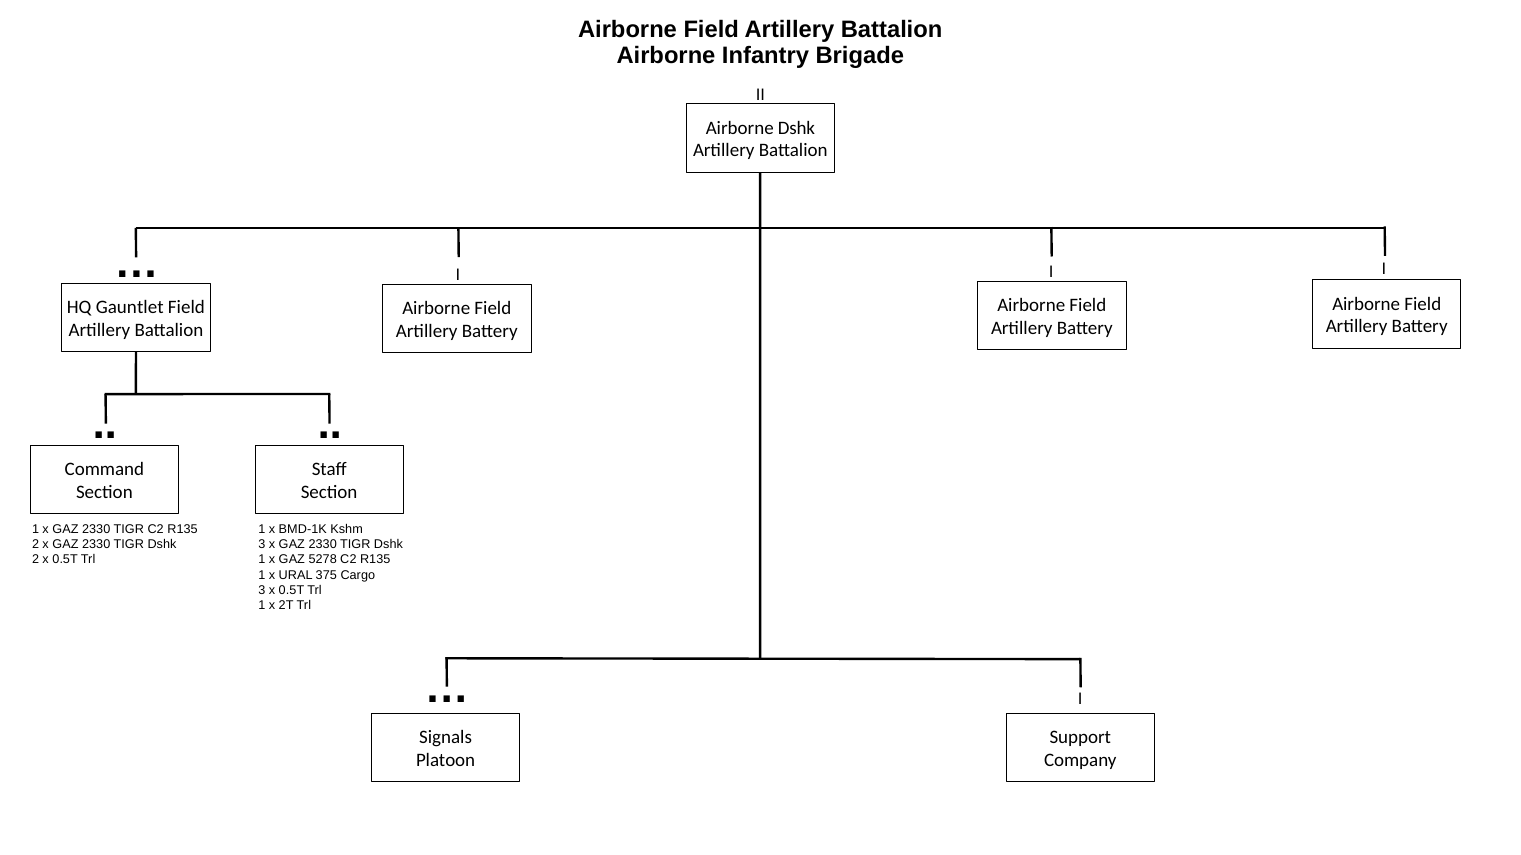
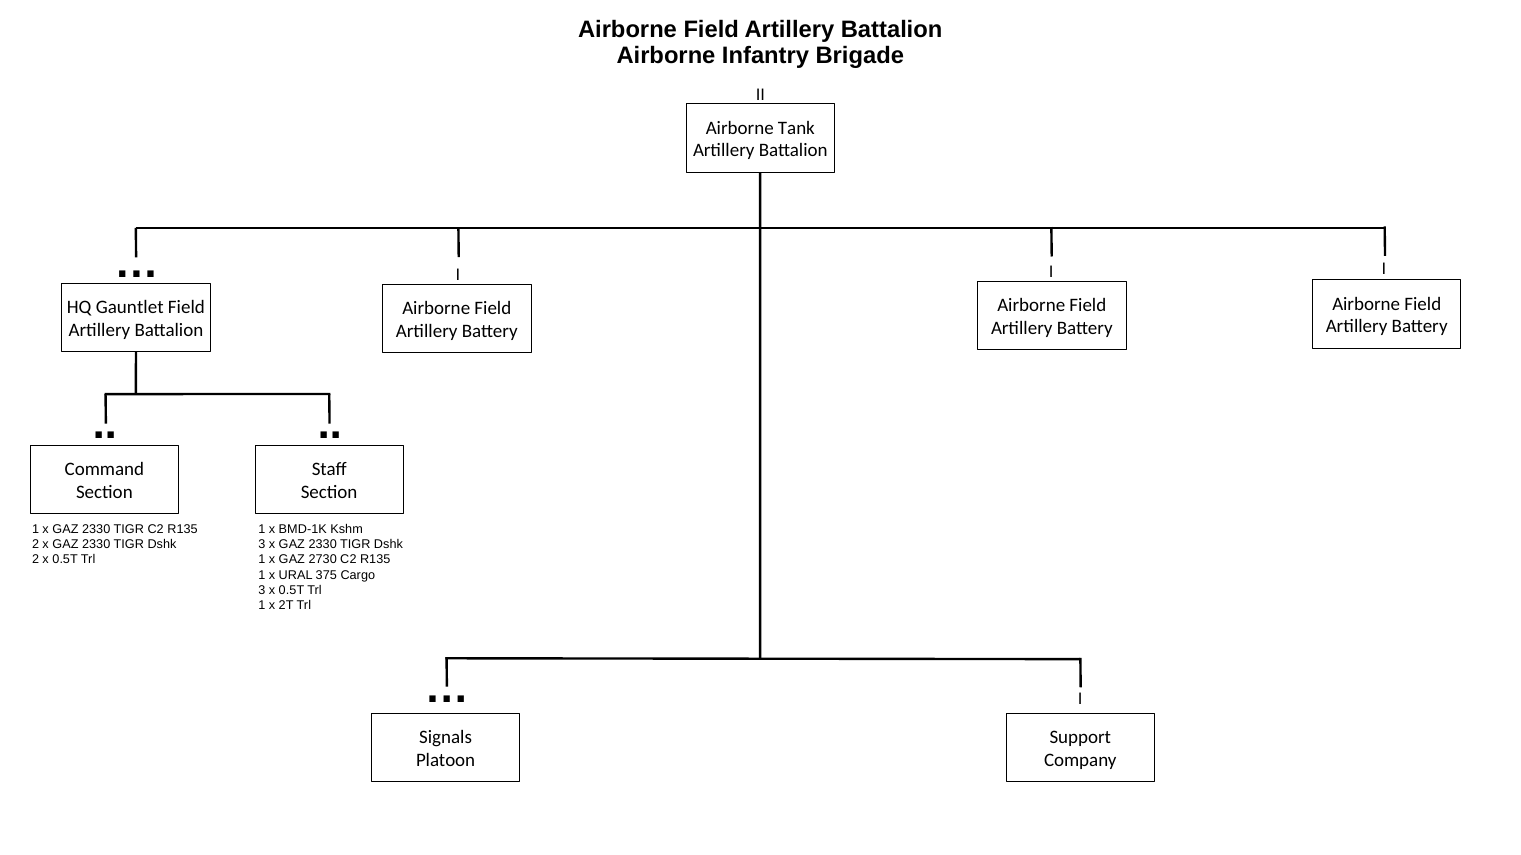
Airborne Dshk: Dshk -> Tank (796, 128)
5278: 5278 -> 2730 (323, 560)
